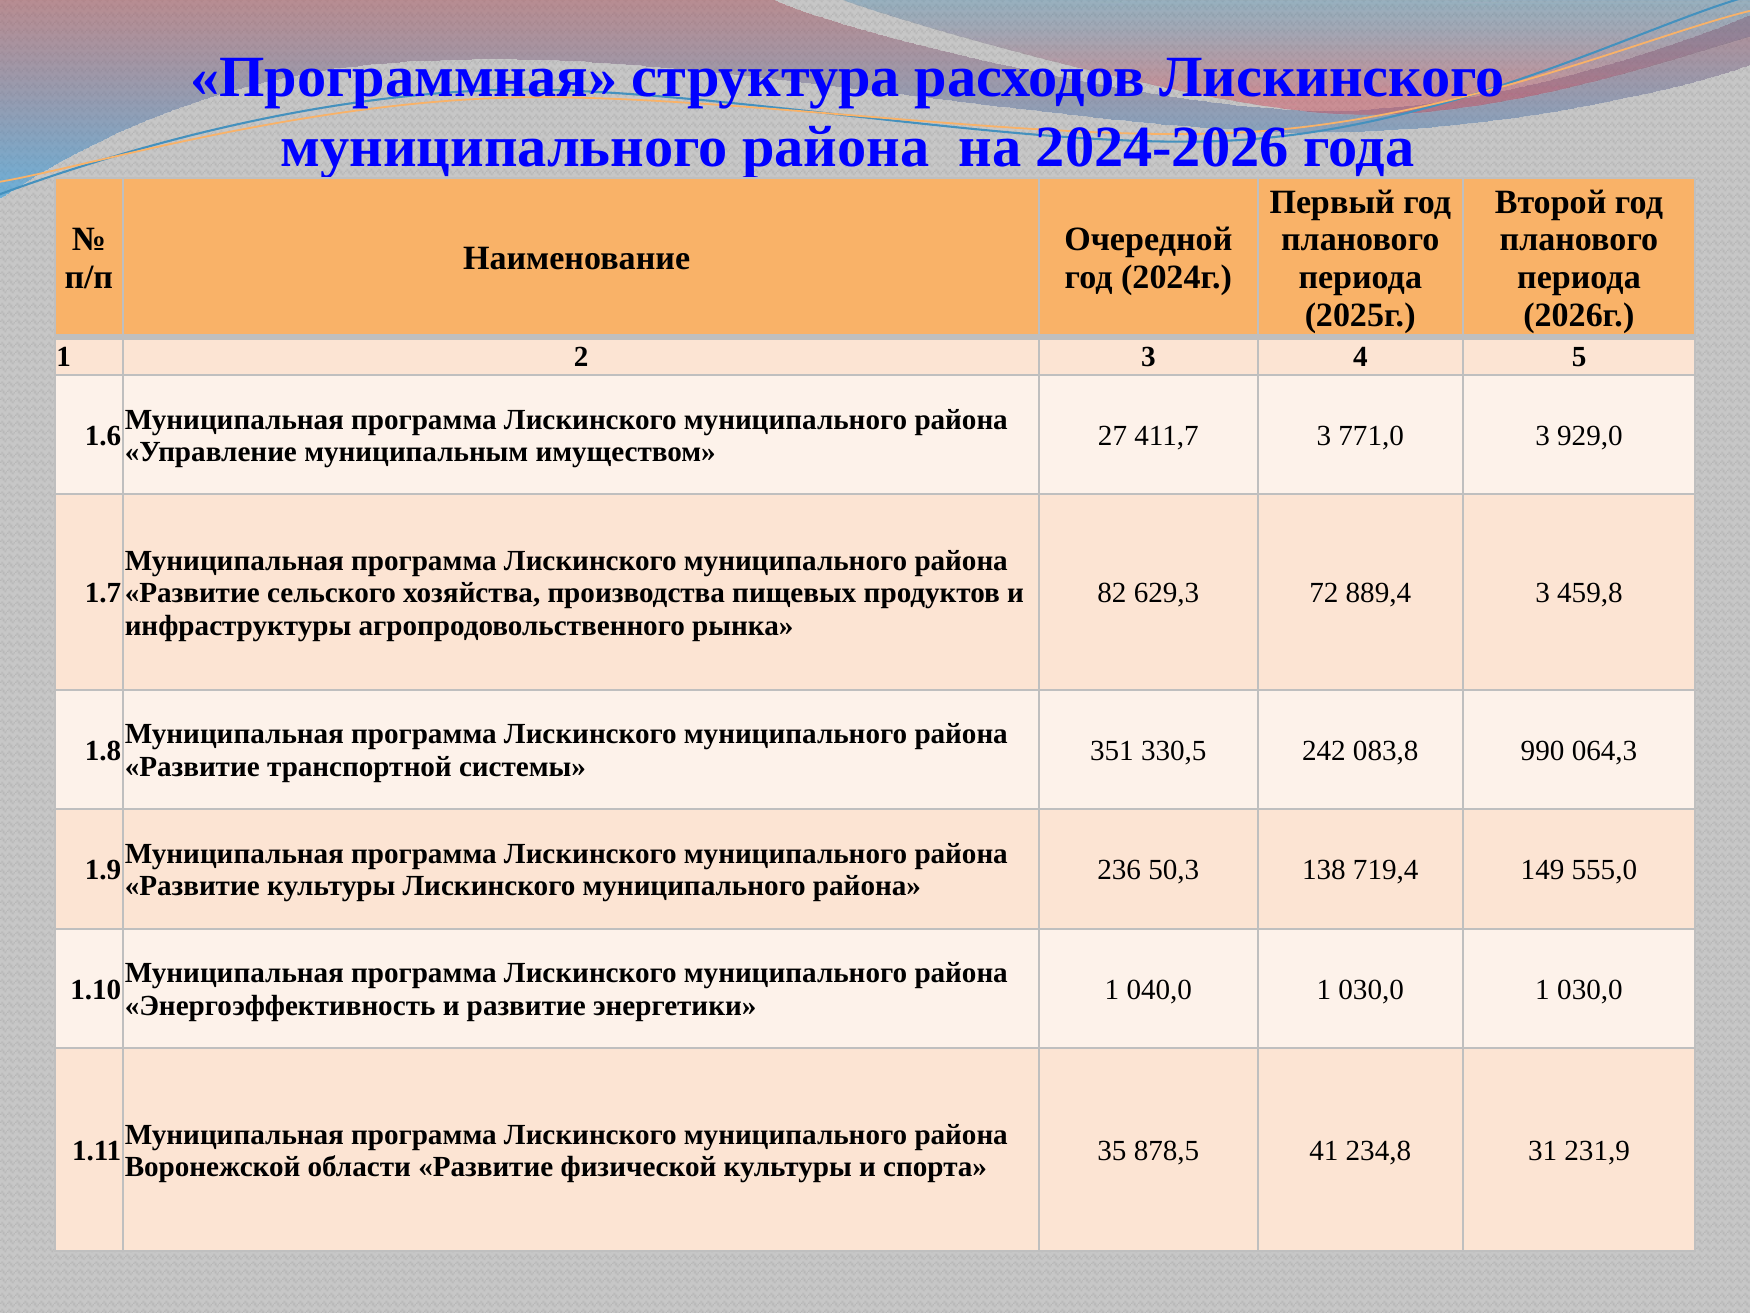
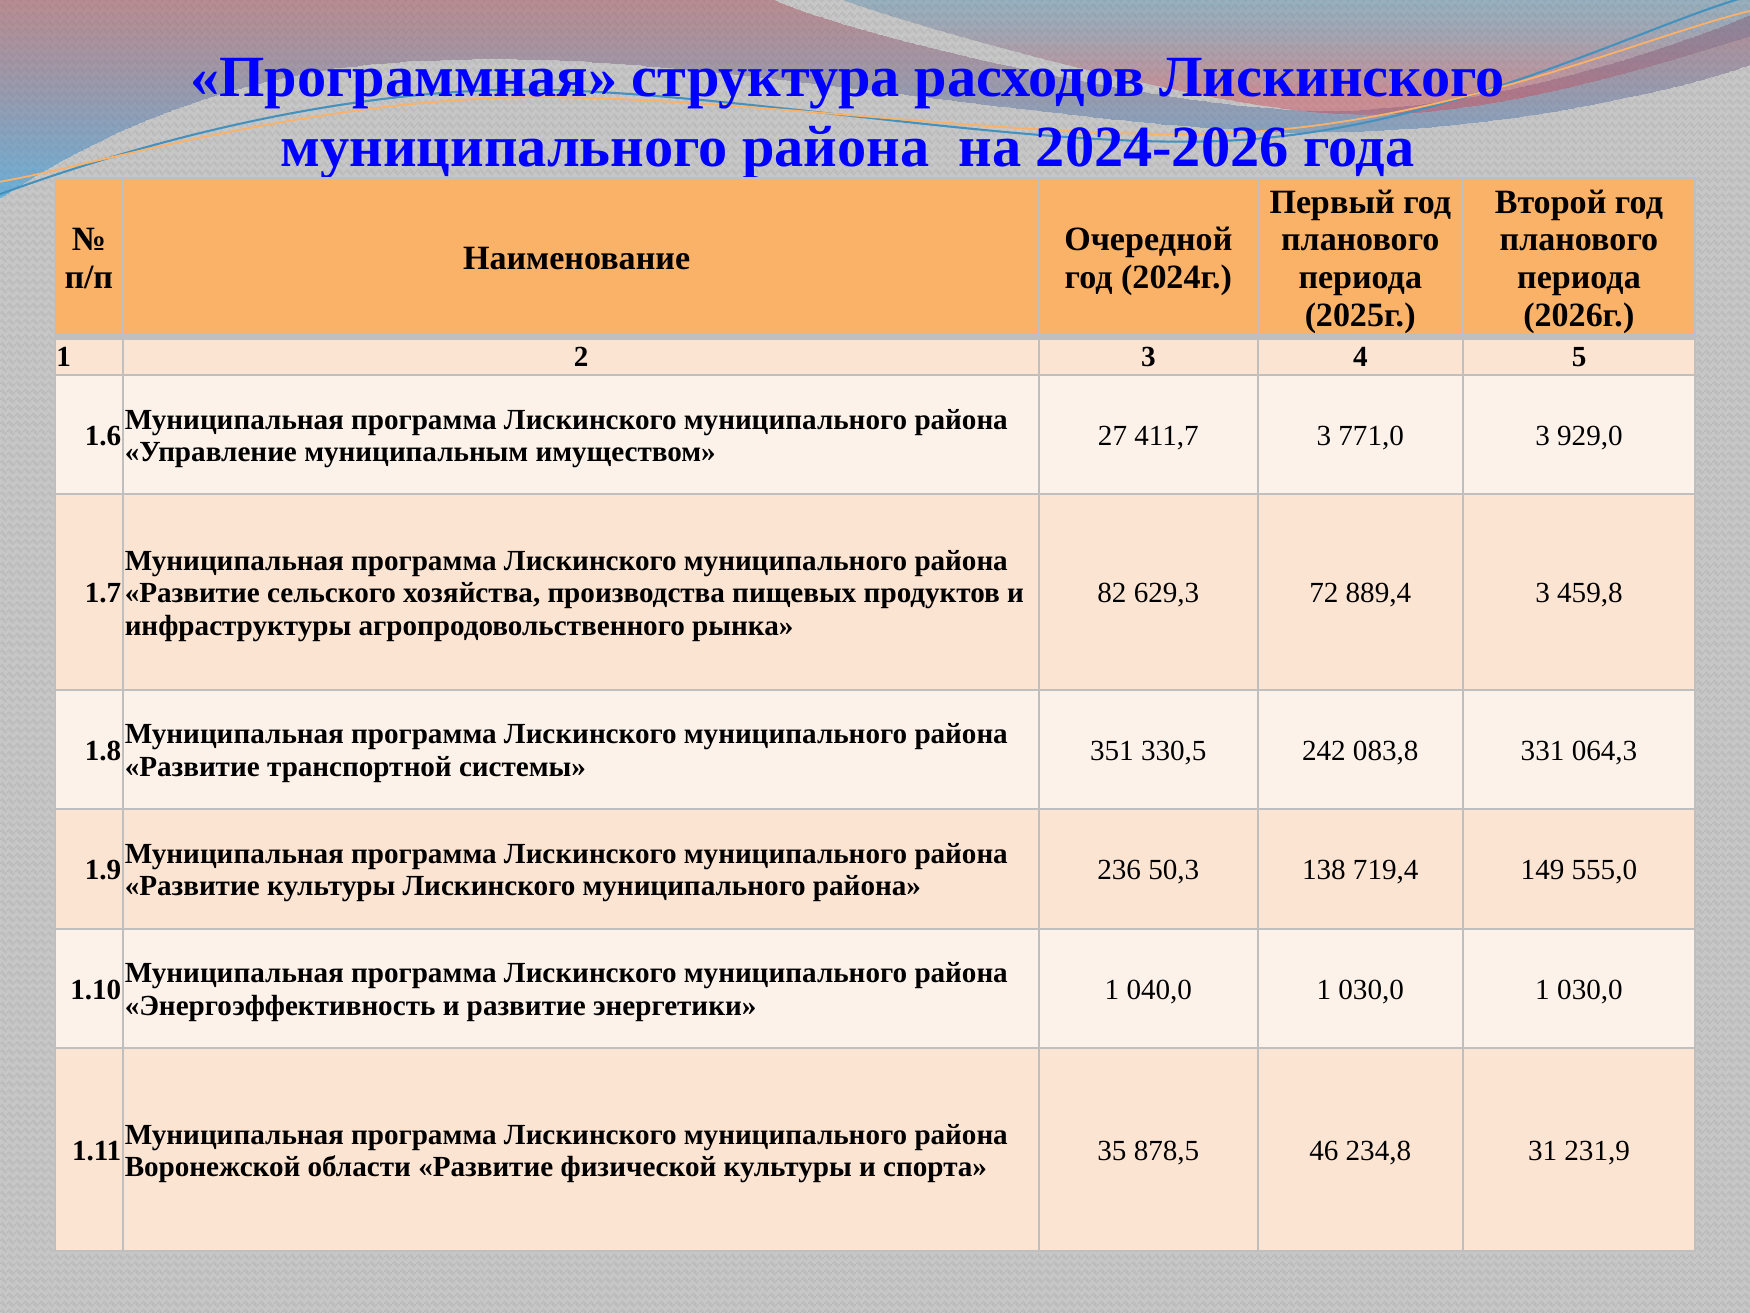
990: 990 -> 331 (1543, 750)
41: 41 -> 46 (1324, 1150)
